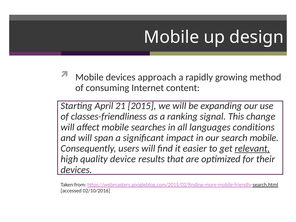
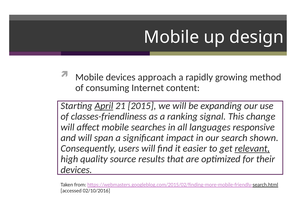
April underline: none -> present (104, 106)
conditions: conditions -> responsive (254, 127)
search mobile: mobile -> shown (264, 138)
device: device -> source (123, 159)
